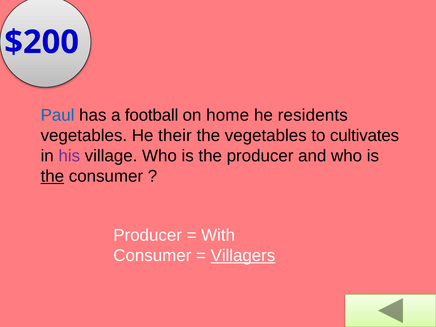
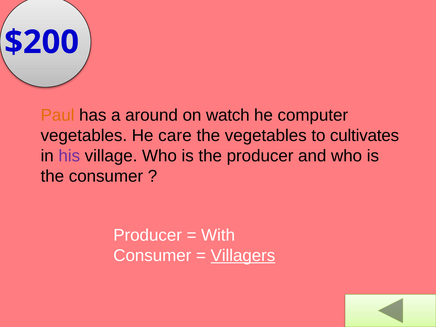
Paul colour: blue -> orange (58, 115)
football: football -> around (152, 115)
home: home -> watch (228, 115)
residents: residents -> computer (313, 115)
their: their -> care (175, 136)
the underline: present -> none (52, 176)
